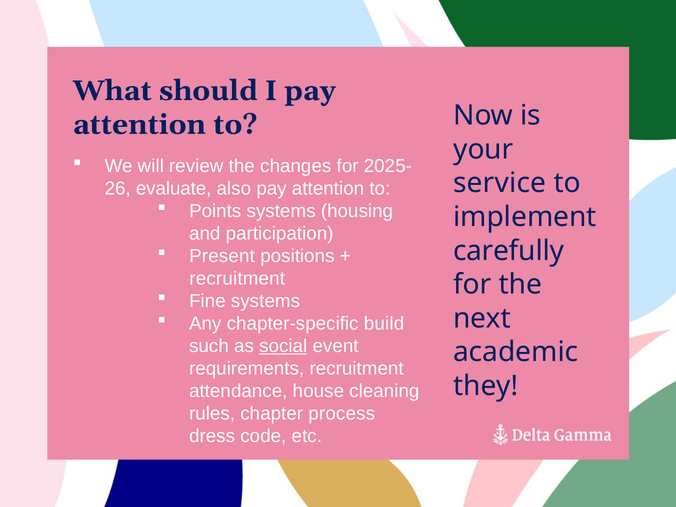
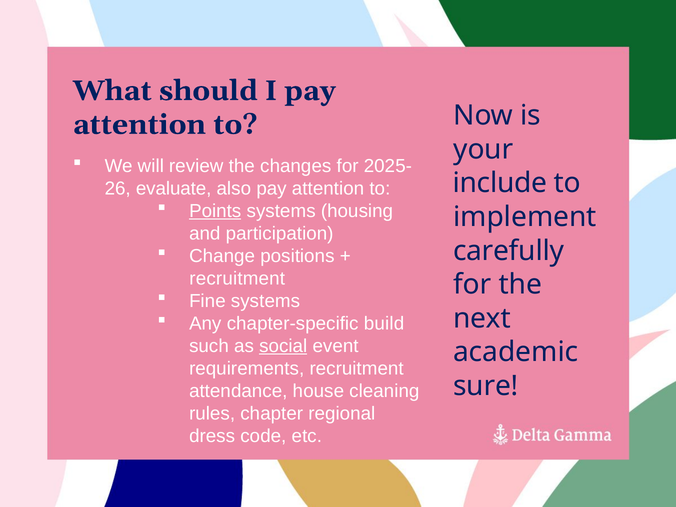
service: service -> include (500, 183)
Points underline: none -> present (215, 211)
Present: Present -> Change (222, 256)
they: they -> sure (486, 386)
process: process -> regional (342, 414)
